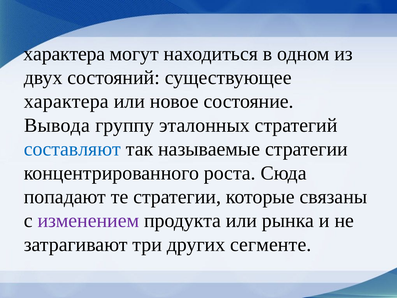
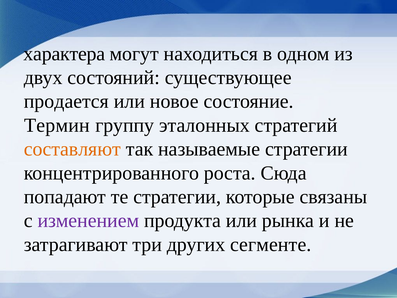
характера: характера -> продается (66, 101)
Вывода: Вывода -> Термин (57, 125)
составляют colour: blue -> orange (72, 149)
